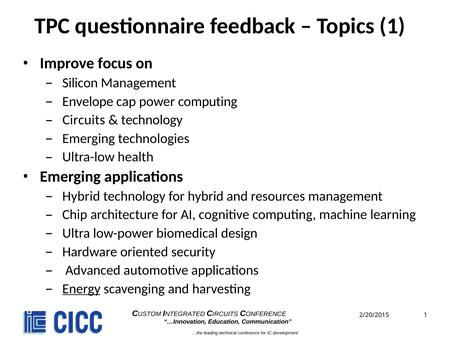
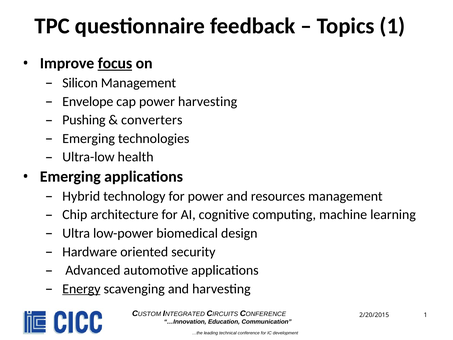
focus underline: none -> present (115, 63)
power computing: computing -> harvesting (208, 101)
Circuits: Circuits -> Pushing (84, 120)
technology: technology -> converters (152, 120)
for hybrid: hybrid -> power (206, 196)
